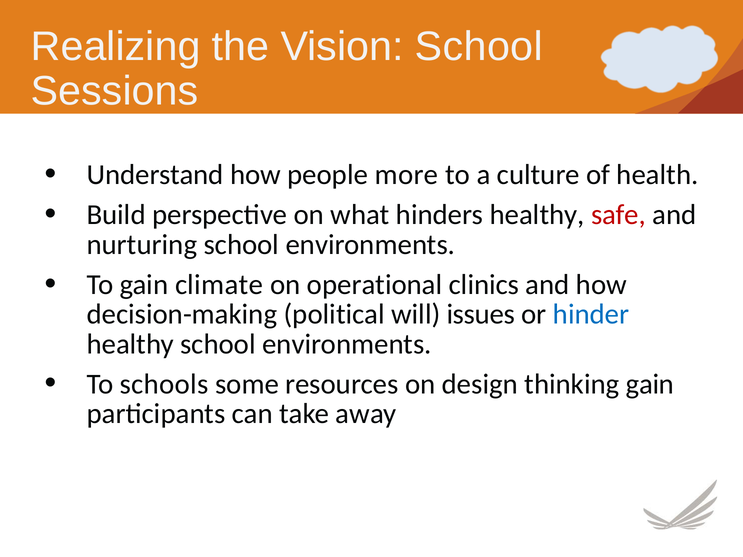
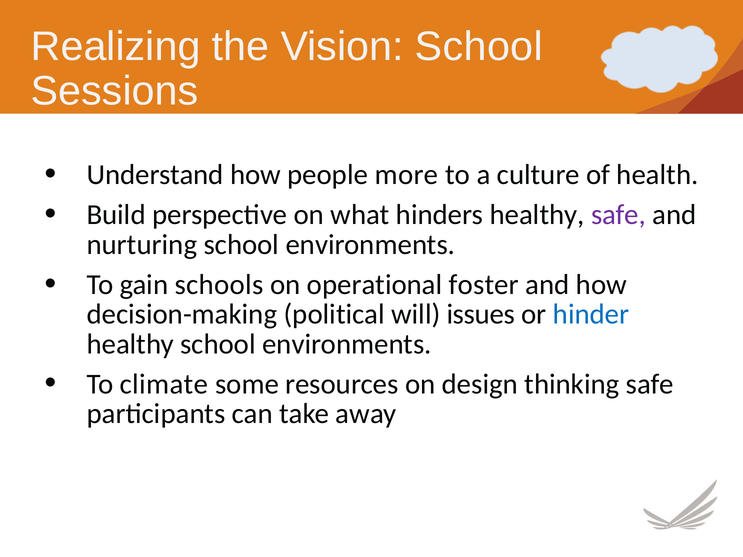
safe colour: red -> purple (618, 215)
climate: climate -> schools (219, 285)
clinics: clinics -> foster (484, 285)
schools: schools -> climate (164, 384)
thinking gain: gain -> safe (650, 384)
